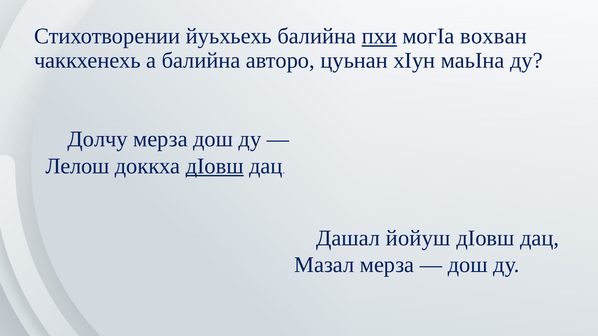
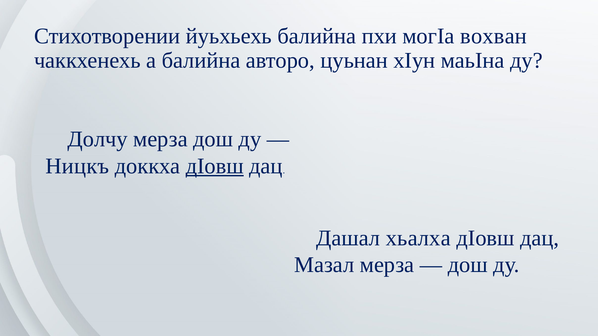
пхи underline: present -> none (379, 36)
Лелош: Лелош -> Ницкъ (77, 166)
йойуш: йойуш -> хьалха (418, 238)
